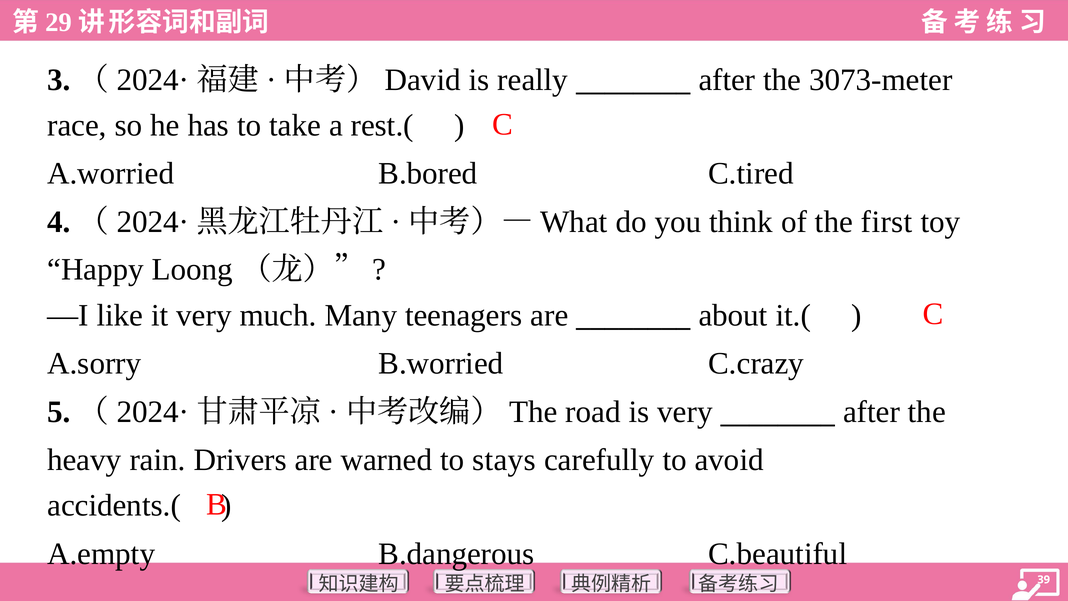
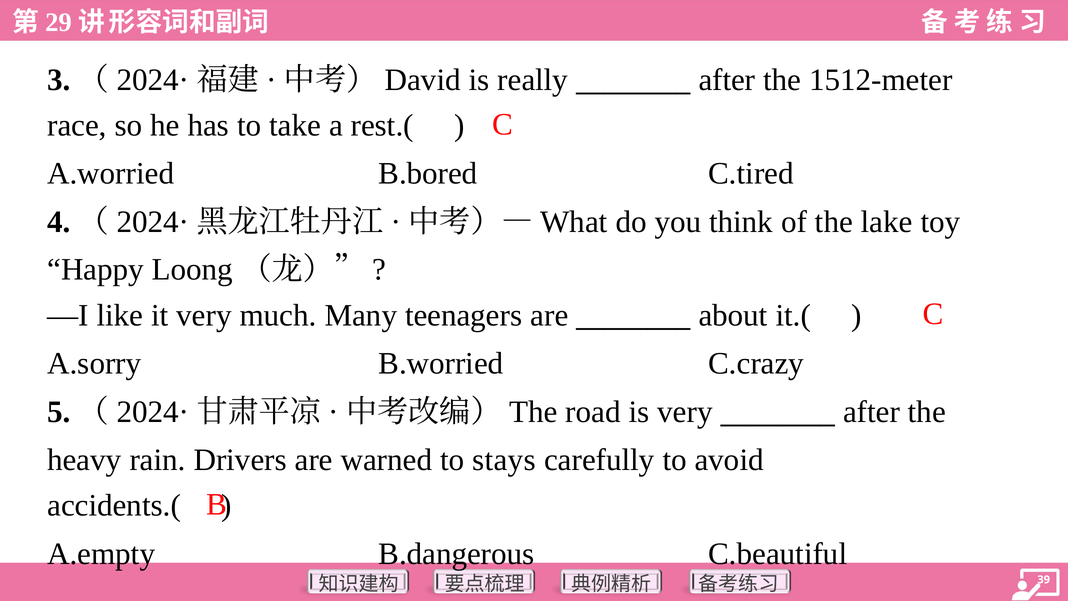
3073-meter: 3073-meter -> 1512-meter (881, 80)
first: first -> lake (887, 222)
